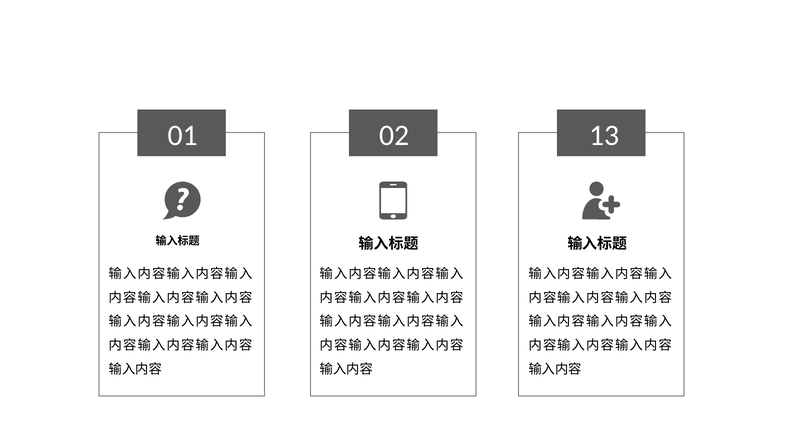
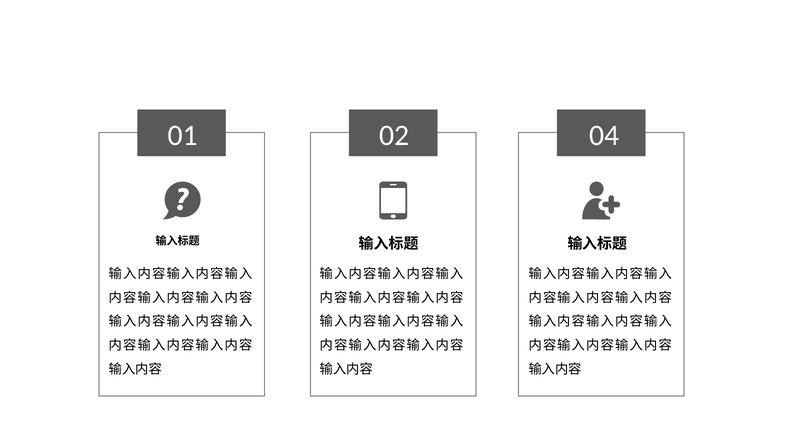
13: 13 -> 04 (604, 136)
